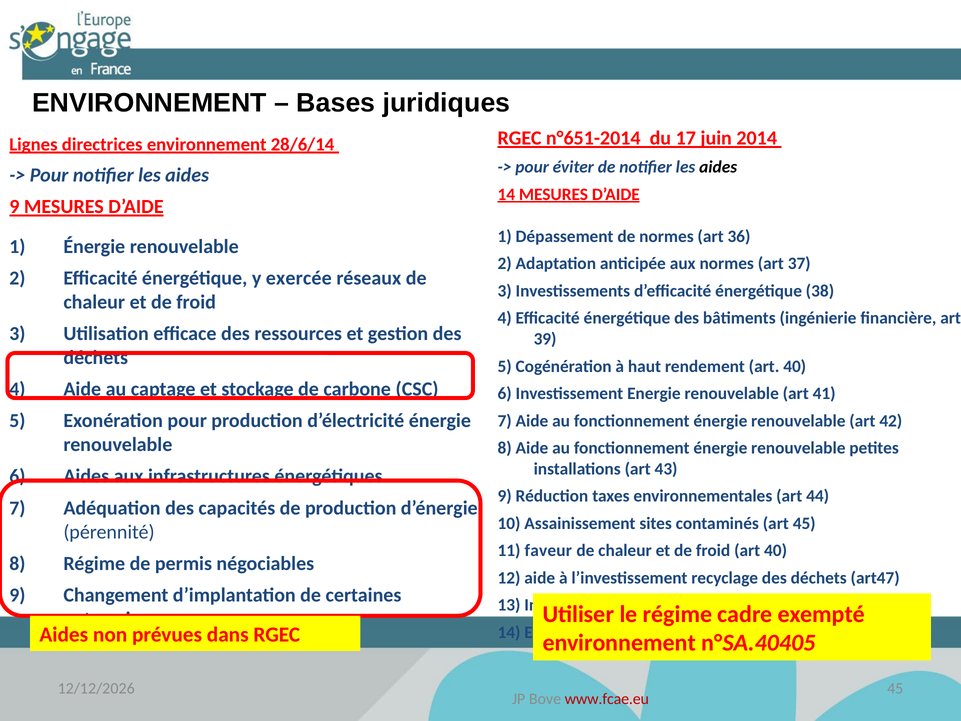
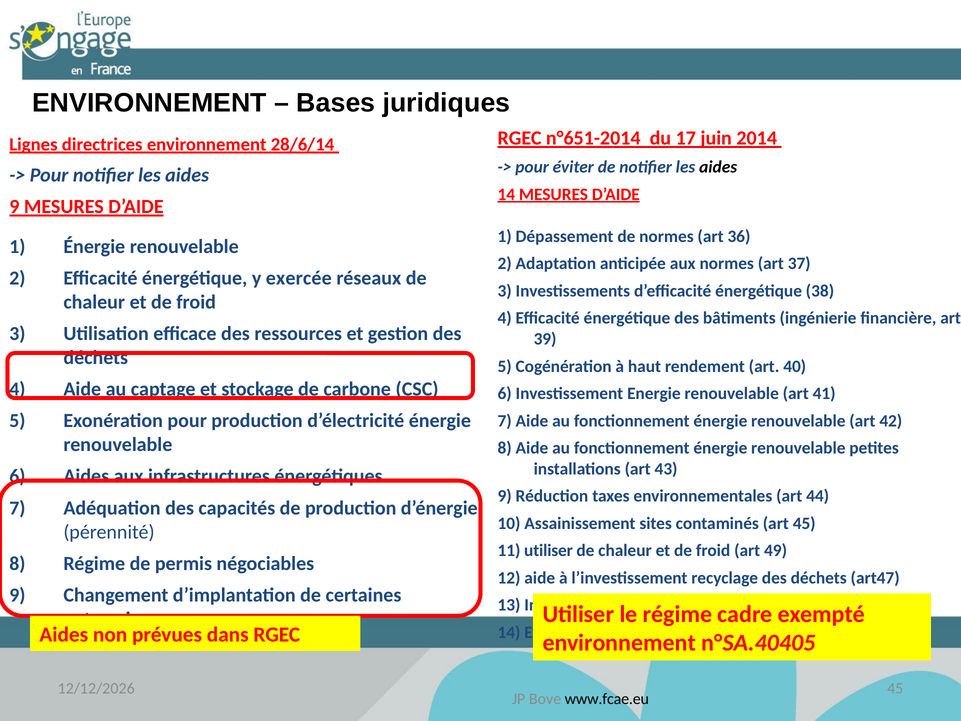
11 faveur: faveur -> utiliser (548, 551)
froid art 40: 40 -> 49 (776, 551)
www.fcae.eu colour: red -> black (607, 699)
